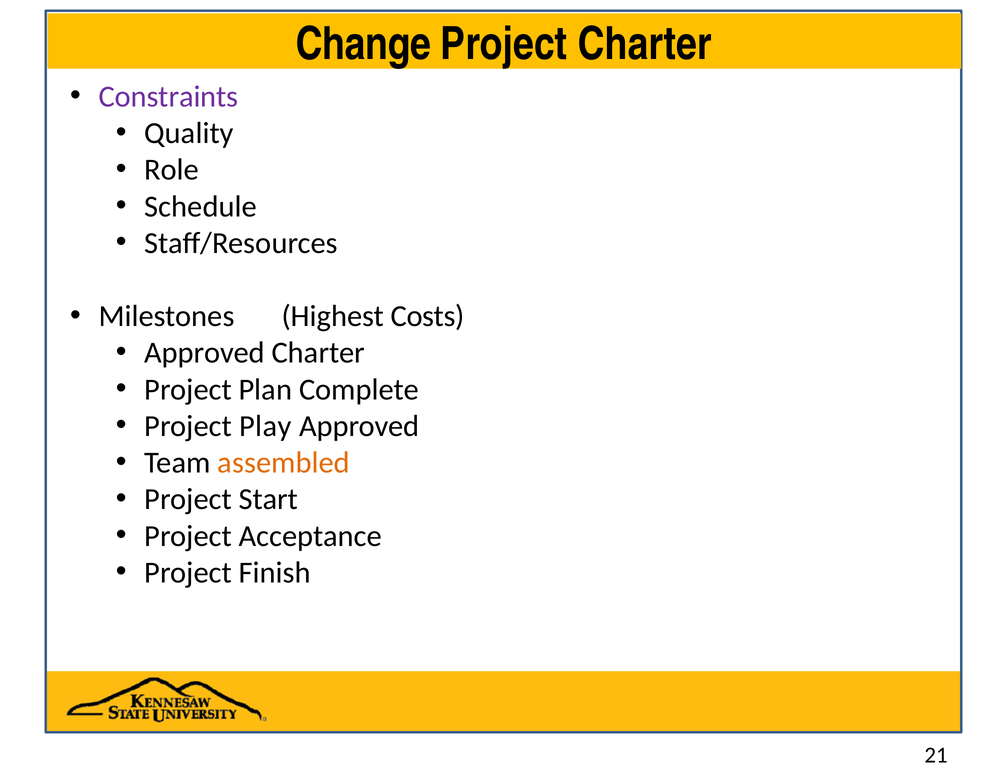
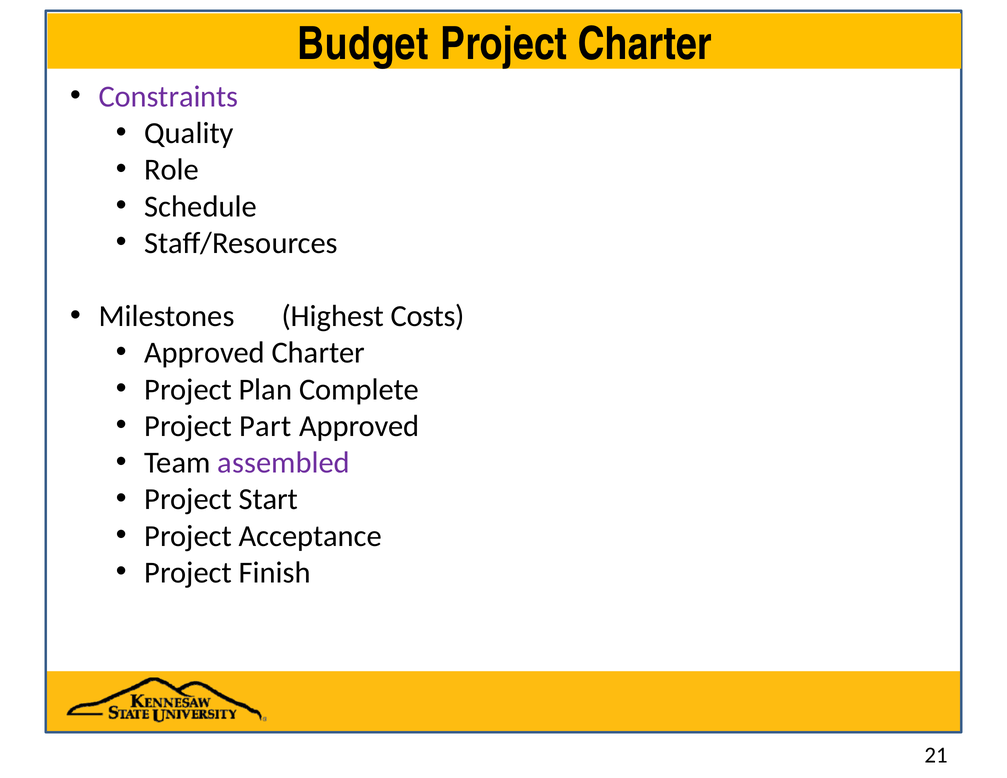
Change: Change -> Budget (363, 44)
Play: Play -> Part (265, 426)
assembled colour: orange -> purple (284, 463)
